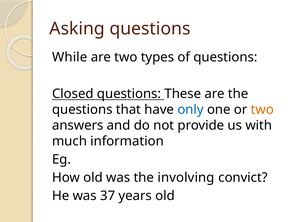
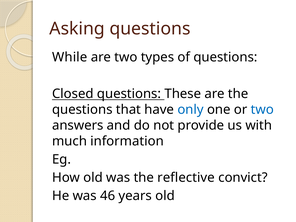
two colour: orange -> blue (262, 109)
involving: involving -> reflective (186, 178)
37: 37 -> 46 (108, 196)
